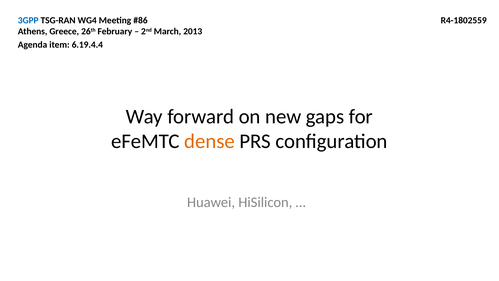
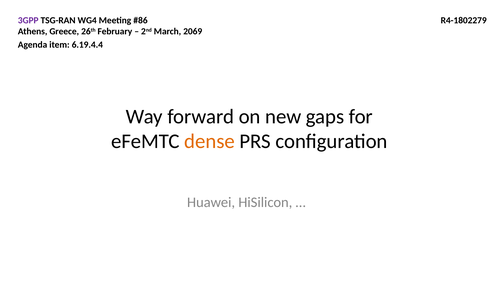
3GPP colour: blue -> purple (28, 20)
R4-1802559: R4-1802559 -> R4-1802279 (464, 20)
2013: 2013 -> 2069 (193, 32)
